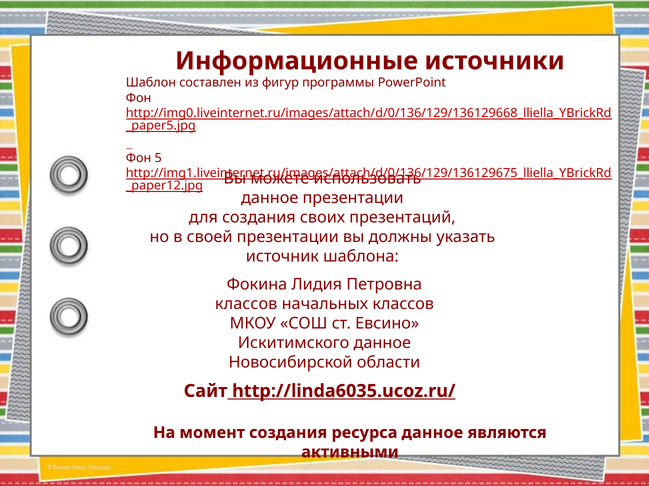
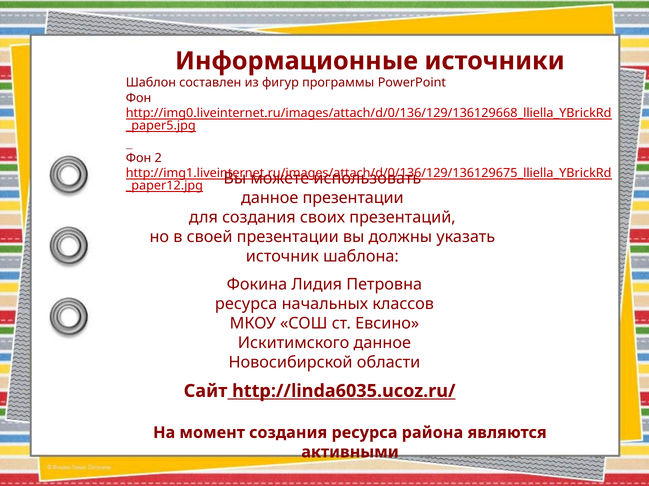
5: 5 -> 2 (158, 158)
классов: классов -> ресурса (246, 304)
ресурса данное: данное -> района (432, 433)
